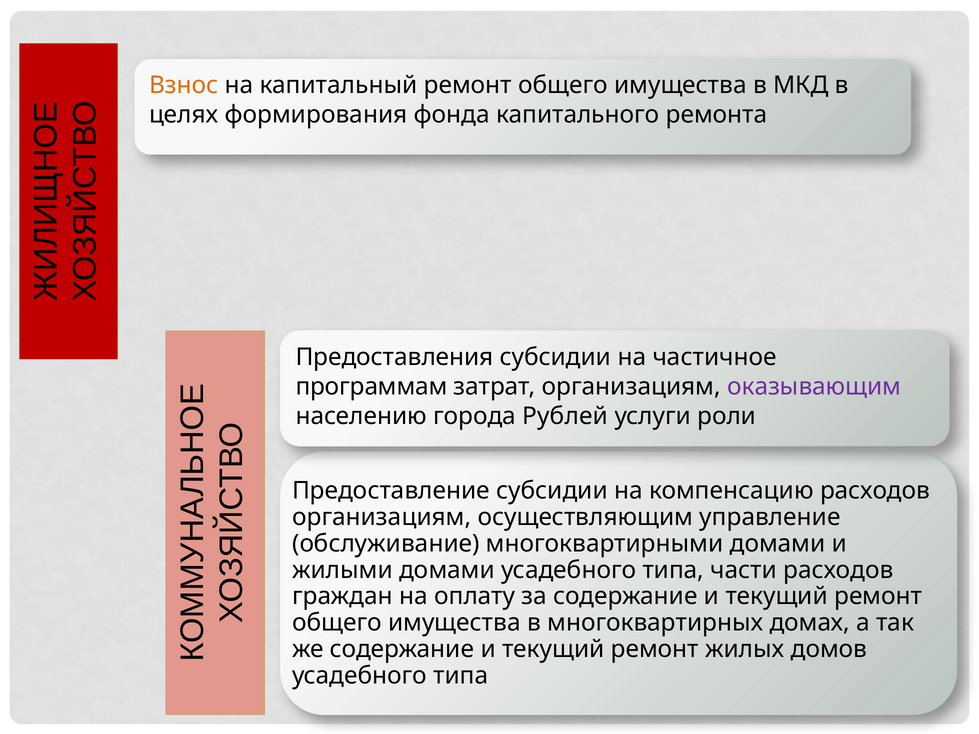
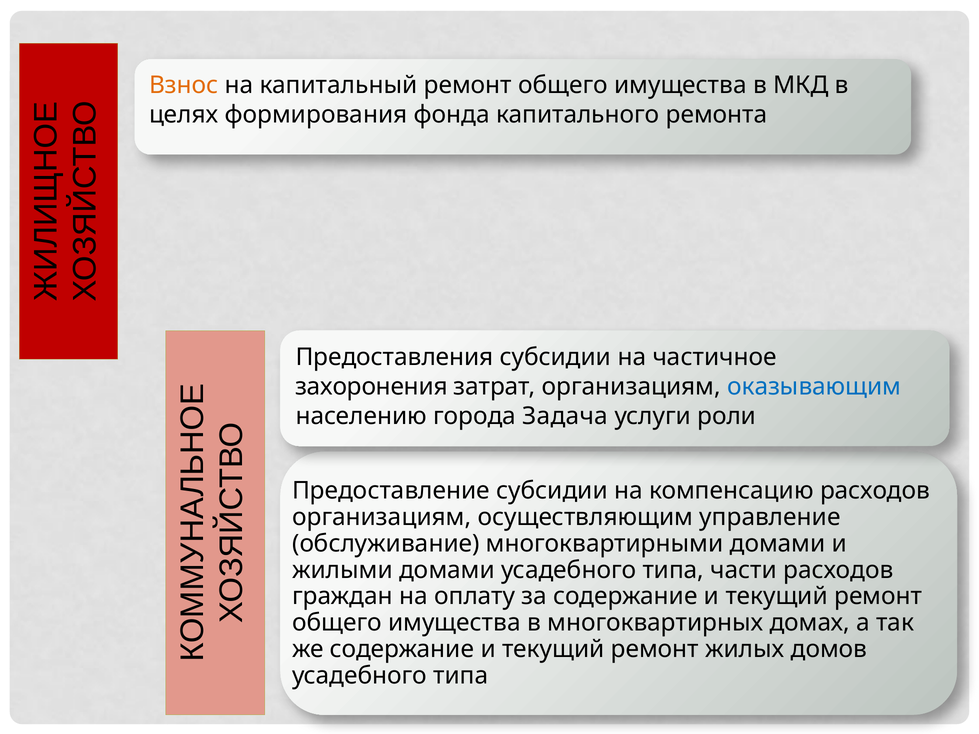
программам: программам -> захоронения (372, 387)
оказывающим colour: purple -> blue (814, 387)
Рублей: Рублей -> Задача (565, 416)
